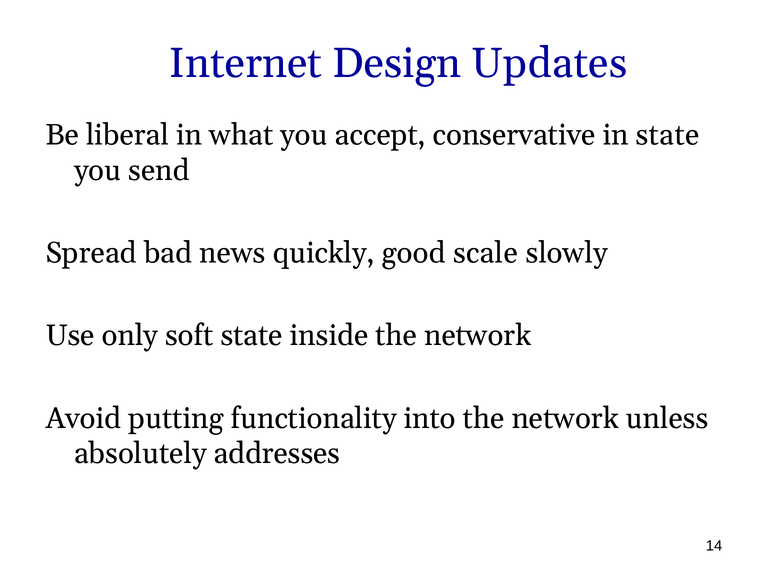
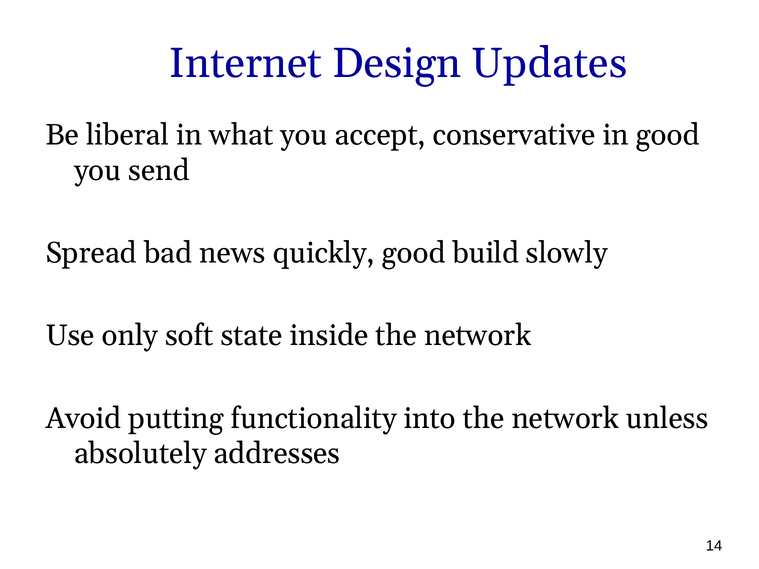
in state: state -> good (668, 135)
scale: scale -> build (486, 253)
